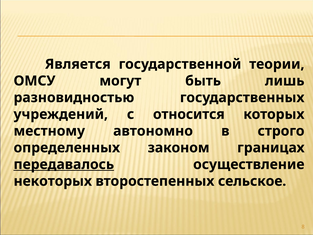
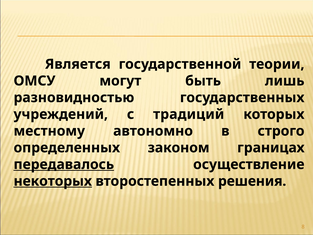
относится: относится -> традиций (189, 114)
некоторых underline: none -> present (53, 181)
сельское: сельское -> решения (252, 181)
